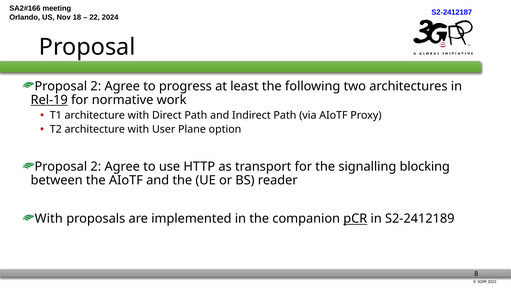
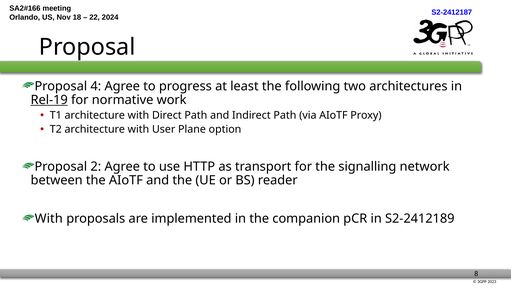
2: 2 -> 4 (96, 86)
blocking: blocking -> network (425, 166)
pCR underline: present -> none (355, 218)
